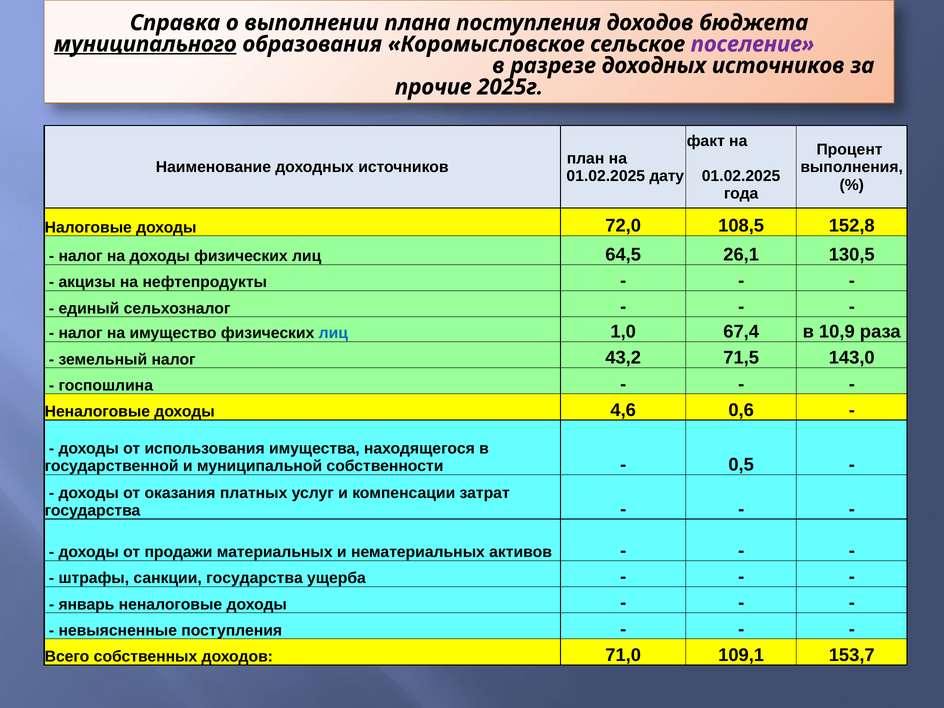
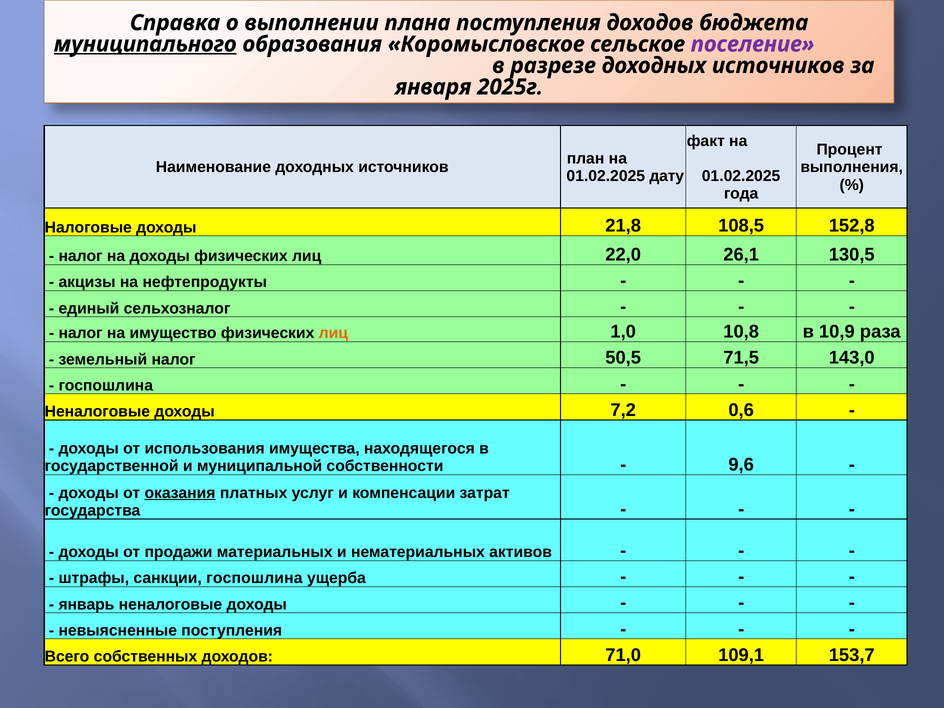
прочие: прочие -> января (433, 87)
72,0: 72,0 -> 21,8 (623, 226)
64,5: 64,5 -> 22,0 (623, 255)
лиц colour: blue -> orange (333, 333)
67,4: 67,4 -> 10,8 (741, 332)
43,2: 43,2 -> 50,5 (623, 358)
4,6: 4,6 -> 7,2 (623, 410)
0,5: 0,5 -> 9,6 (741, 465)
оказания underline: none -> present (180, 493)
санкции государства: государства -> госпошлина (254, 578)
